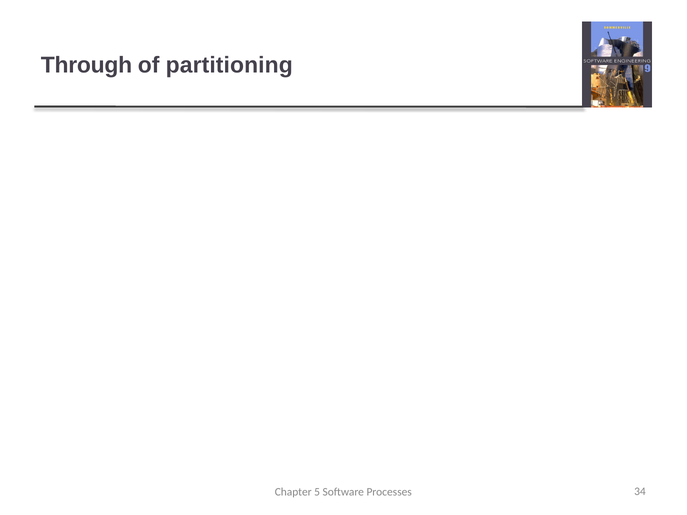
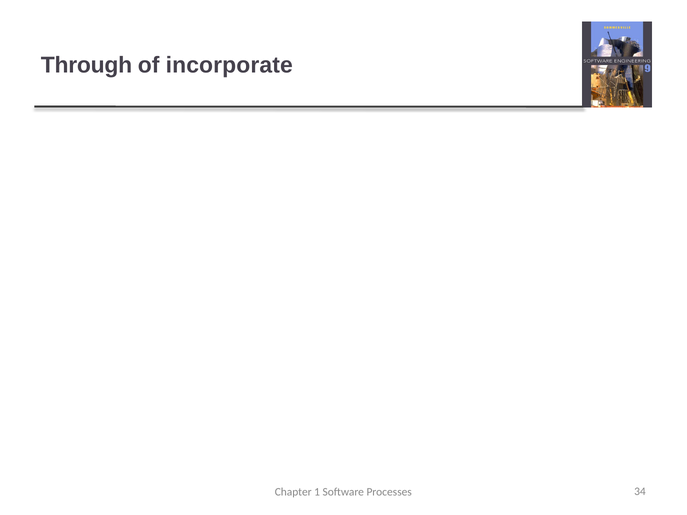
partitioning: partitioning -> incorporate (229, 65)
5: 5 -> 1 (317, 492)
